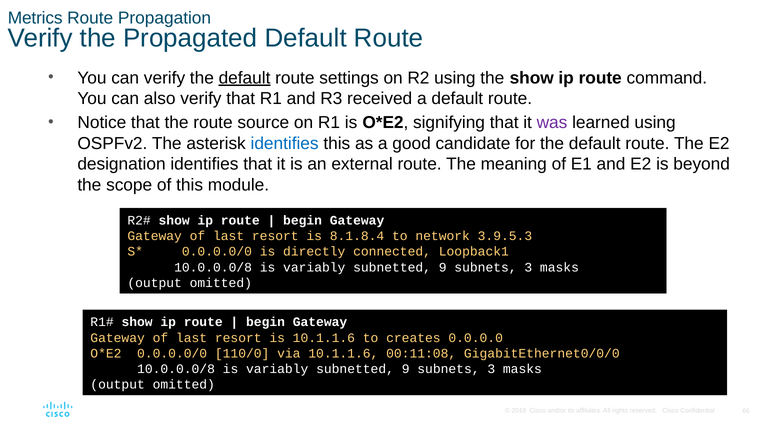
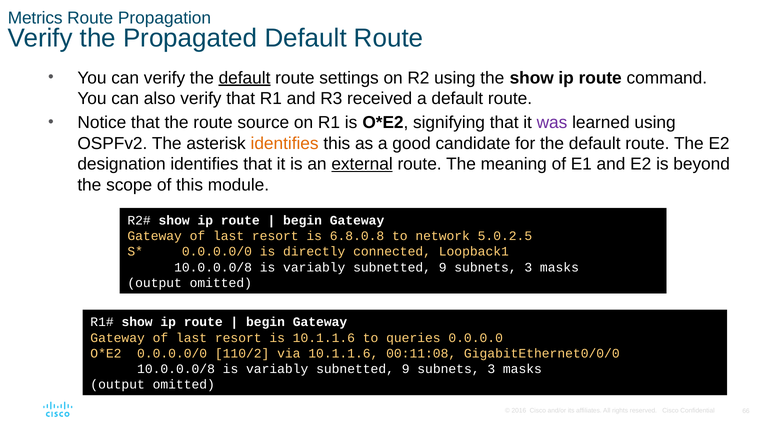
identifies colour: blue -> orange (285, 144)
external underline: none -> present (362, 164)
8.1.8.4: 8.1.8.4 -> 6.8.0.8 (357, 236)
3.9.5.3: 3.9.5.3 -> 5.0.2.5 (505, 236)
creates: creates -> queries (413, 338)
110/0: 110/0 -> 110/2 (242, 354)
